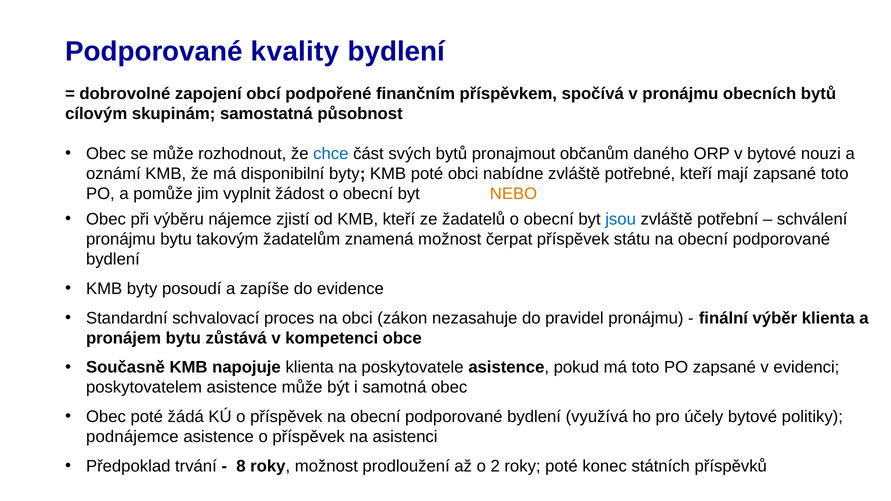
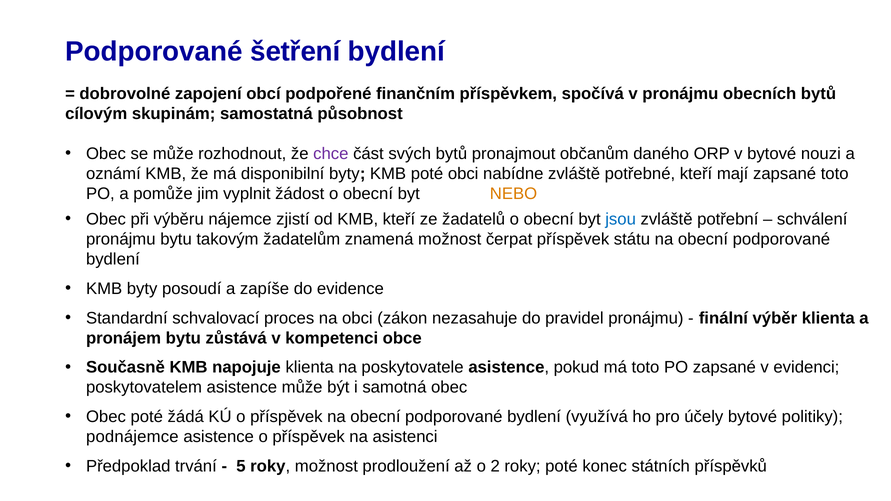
kvality: kvality -> šetření (295, 52)
chce colour: blue -> purple (331, 154)
8: 8 -> 5 (241, 466)
